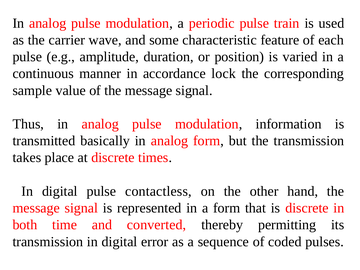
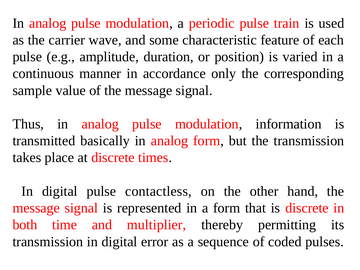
lock: lock -> only (224, 74)
converted: converted -> multiplier (157, 225)
